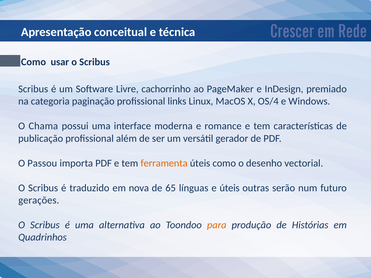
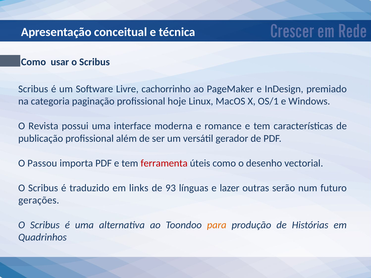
links: links -> hoje (177, 101)
OS/4: OS/4 -> OS/1 (268, 101)
Chama: Chama -> Revista (43, 126)
ferramenta colour: orange -> red (164, 163)
nova: nova -> links (139, 188)
65: 65 -> 93 (171, 188)
e úteis: úteis -> lazer (230, 188)
